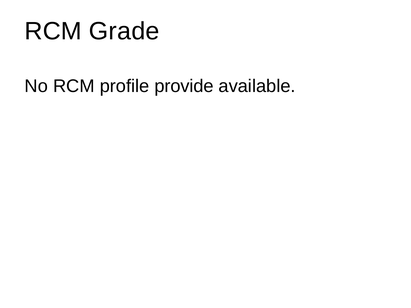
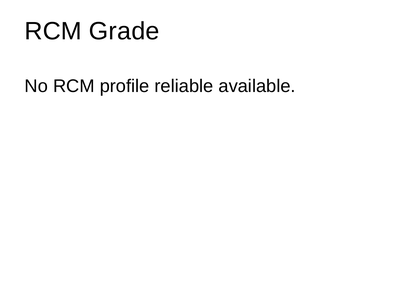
provide: provide -> reliable (184, 86)
